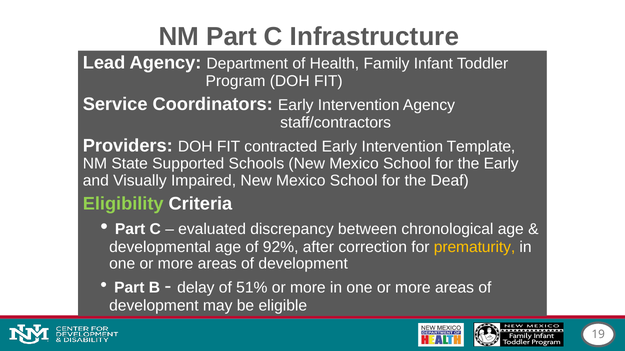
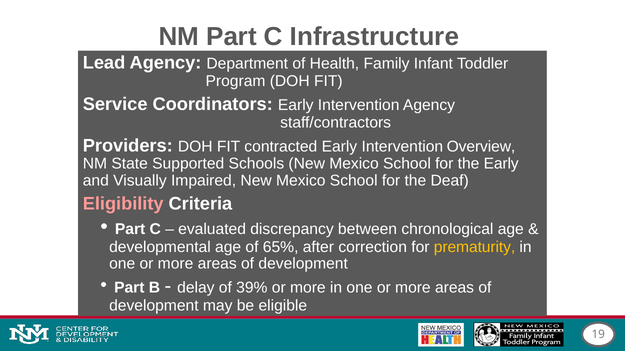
Template: Template -> Overview (481, 147)
Eligibility colour: light green -> pink (123, 204)
92%: 92% -> 65% (281, 247)
51%: 51% -> 39% (252, 288)
